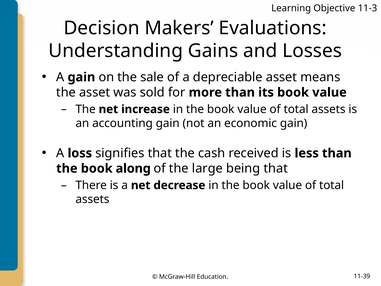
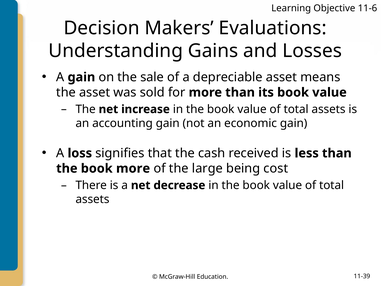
11-3: 11-3 -> 11-6 (368, 8)
book along: along -> more (133, 168)
being that: that -> cost (276, 168)
